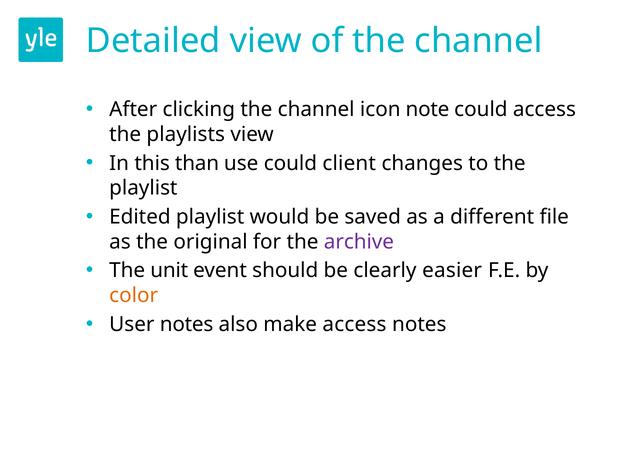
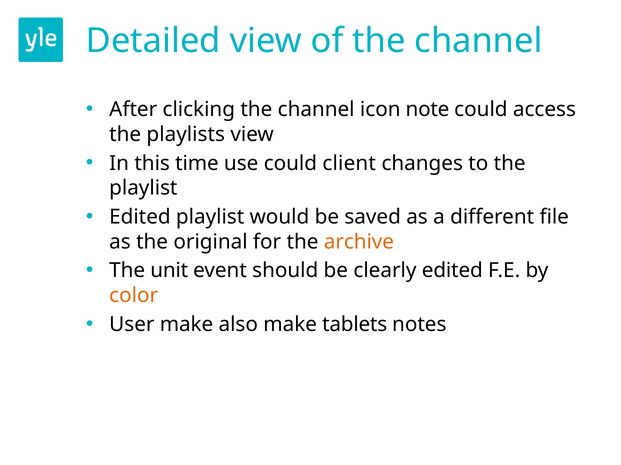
than: than -> time (197, 163)
archive colour: purple -> orange (359, 242)
clearly easier: easier -> edited (452, 271)
User notes: notes -> make (187, 325)
make access: access -> tablets (355, 325)
